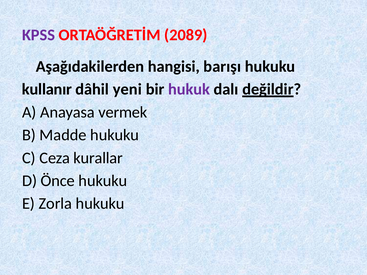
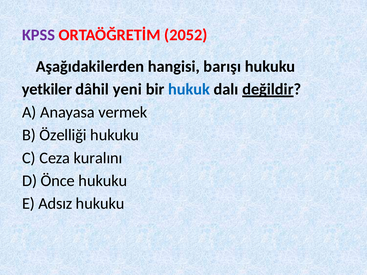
2089: 2089 -> 2052 (186, 35)
kullanır: kullanır -> yetkiler (47, 89)
hukuk colour: purple -> blue (189, 89)
Madde: Madde -> Özelliği (63, 135)
kurallar: kurallar -> kuralını (98, 158)
Zorla: Zorla -> Adsız (55, 204)
